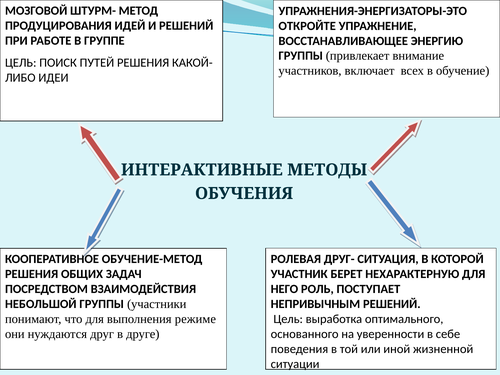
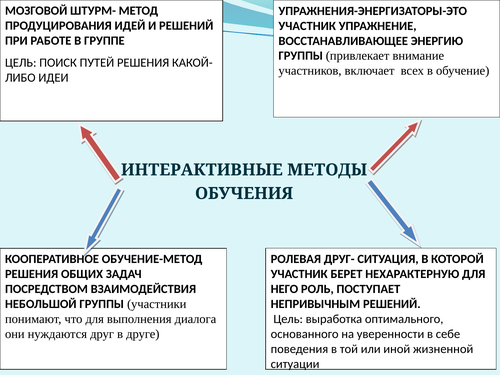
ОТКРОЙТЕ: ОТКРОЙТЕ -> УЧАСТНИК (307, 26)
режиме: режиме -> диалога (195, 319)
